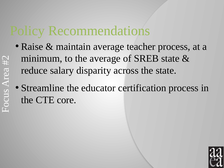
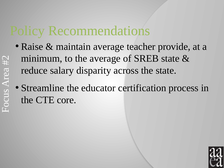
teacher process: process -> provide (174, 47)
